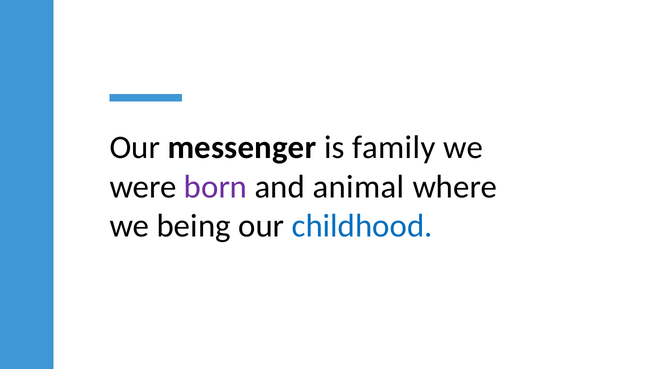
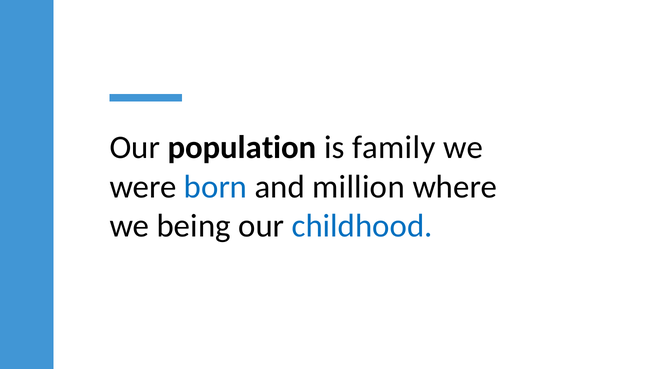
messenger: messenger -> population (242, 148)
born colour: purple -> blue (216, 187)
animal: animal -> million (359, 187)
